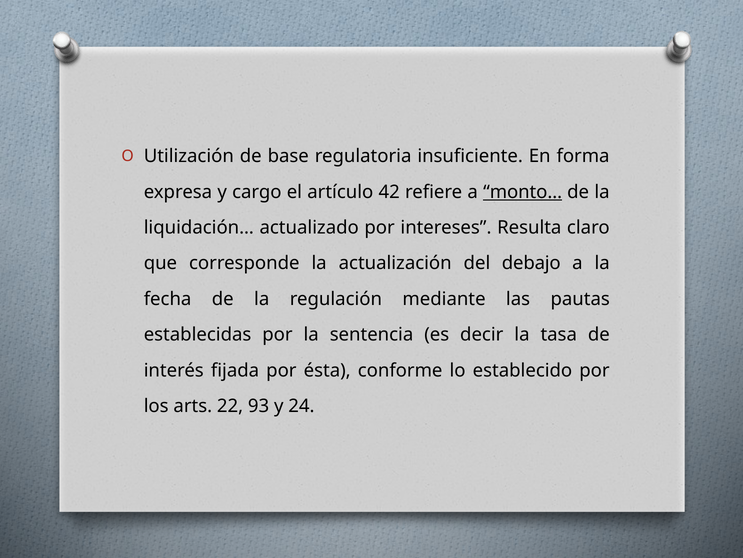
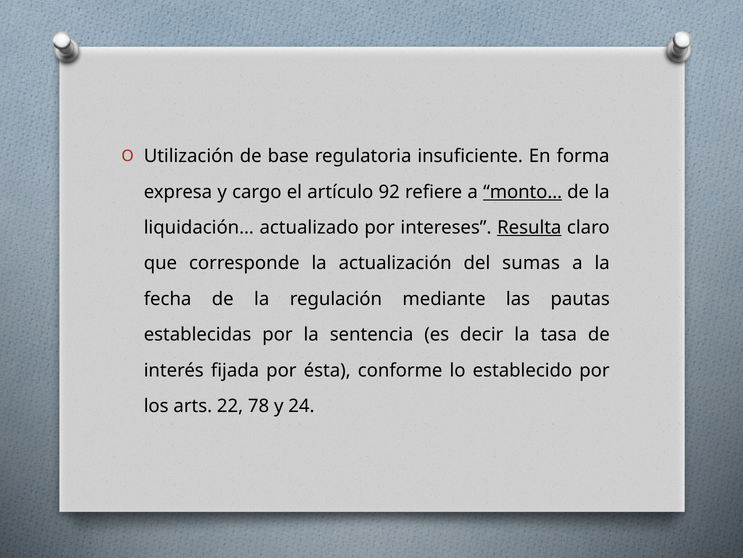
42: 42 -> 92 (389, 192)
Resulta underline: none -> present (529, 227)
debajo: debajo -> sumas (531, 263)
93: 93 -> 78 (259, 406)
